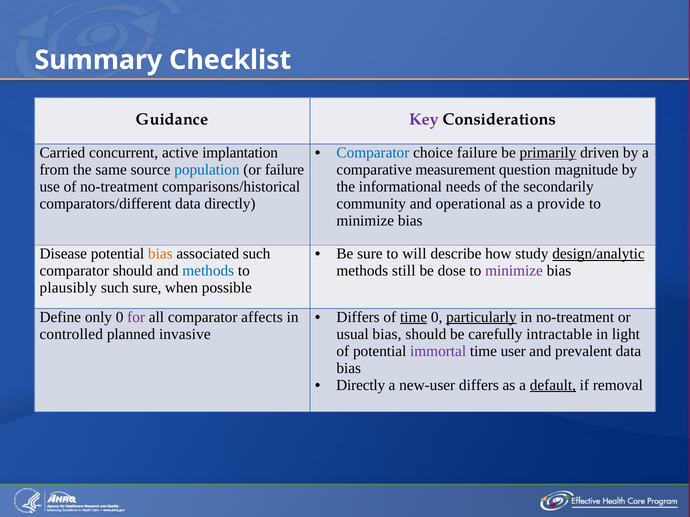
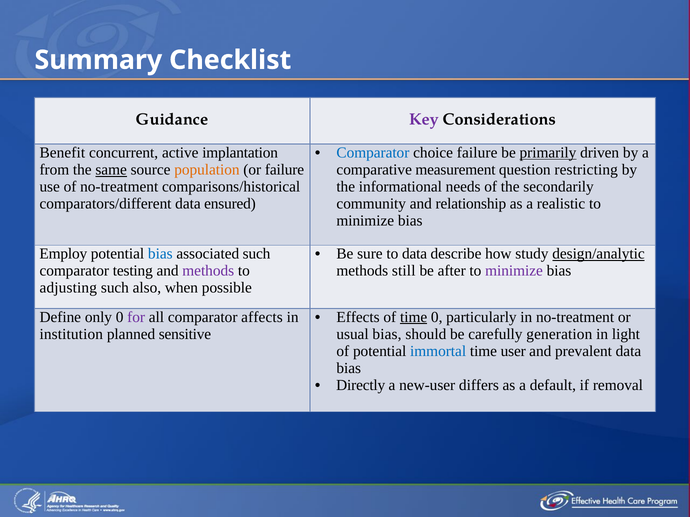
Carried: Carried -> Benefit (62, 153)
same underline: none -> present (111, 170)
population colour: blue -> orange (207, 170)
magnitude: magnitude -> restricting (586, 170)
data directly: directly -> ensured (230, 204)
operational: operational -> relationship (471, 204)
provide: provide -> realistic (561, 204)
Disease: Disease -> Employ (63, 254)
bias colour: orange -> blue (160, 254)
to will: will -> data (415, 254)
comparator should: should -> testing (133, 271)
methods colour: blue -> purple (208, 271)
dose: dose -> after (452, 271)
plausibly: plausibly -> adjusting (68, 288)
such sure: sure -> also (147, 288)
Differs: Differs -> Effects (358, 317)
particularly underline: present -> none (481, 317)
controlled: controlled -> institution (71, 334)
invasive: invasive -> sensitive (185, 334)
intractable: intractable -> generation (559, 334)
immortal colour: purple -> blue (438, 351)
default underline: present -> none (553, 385)
